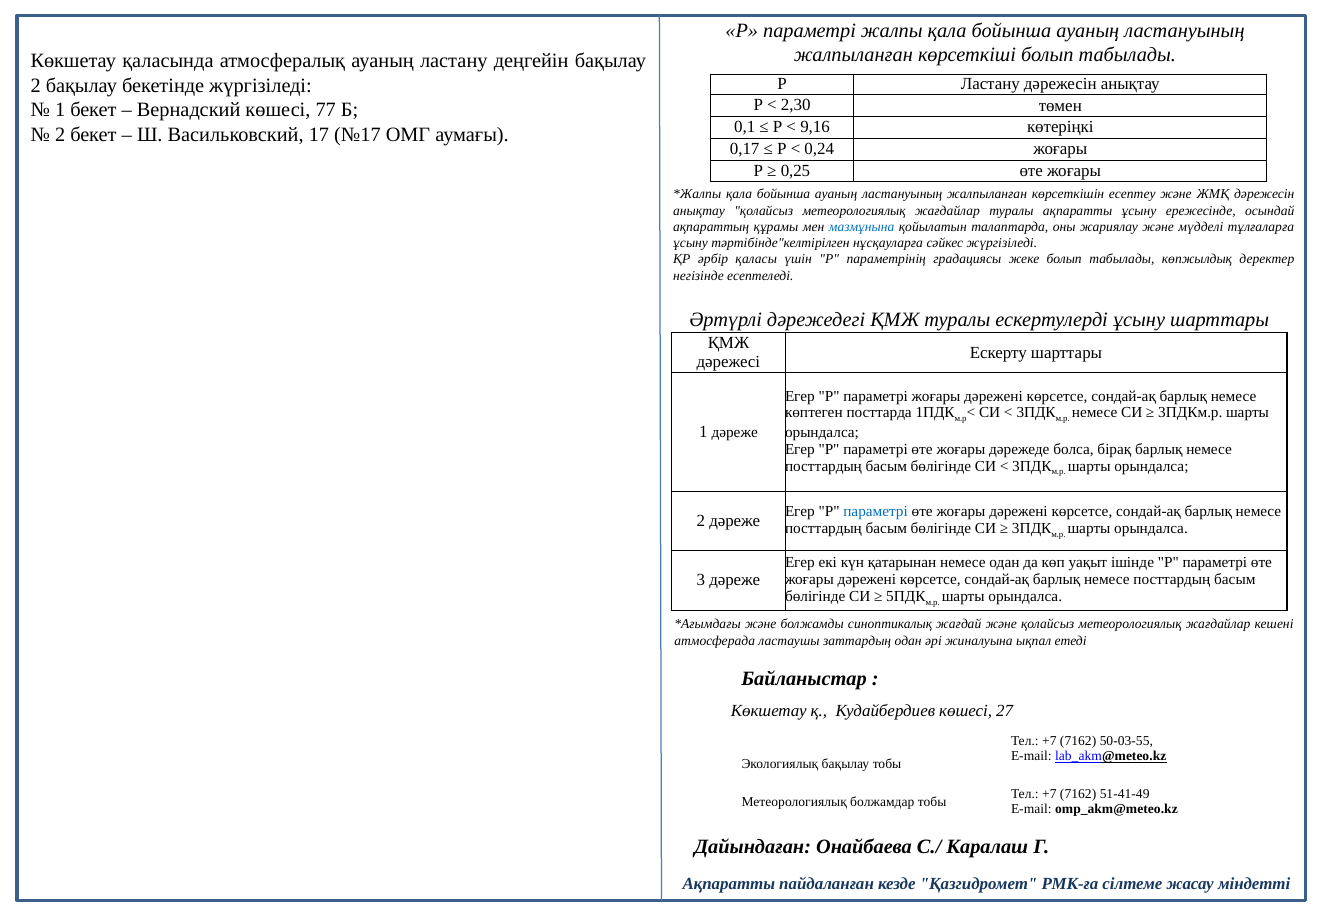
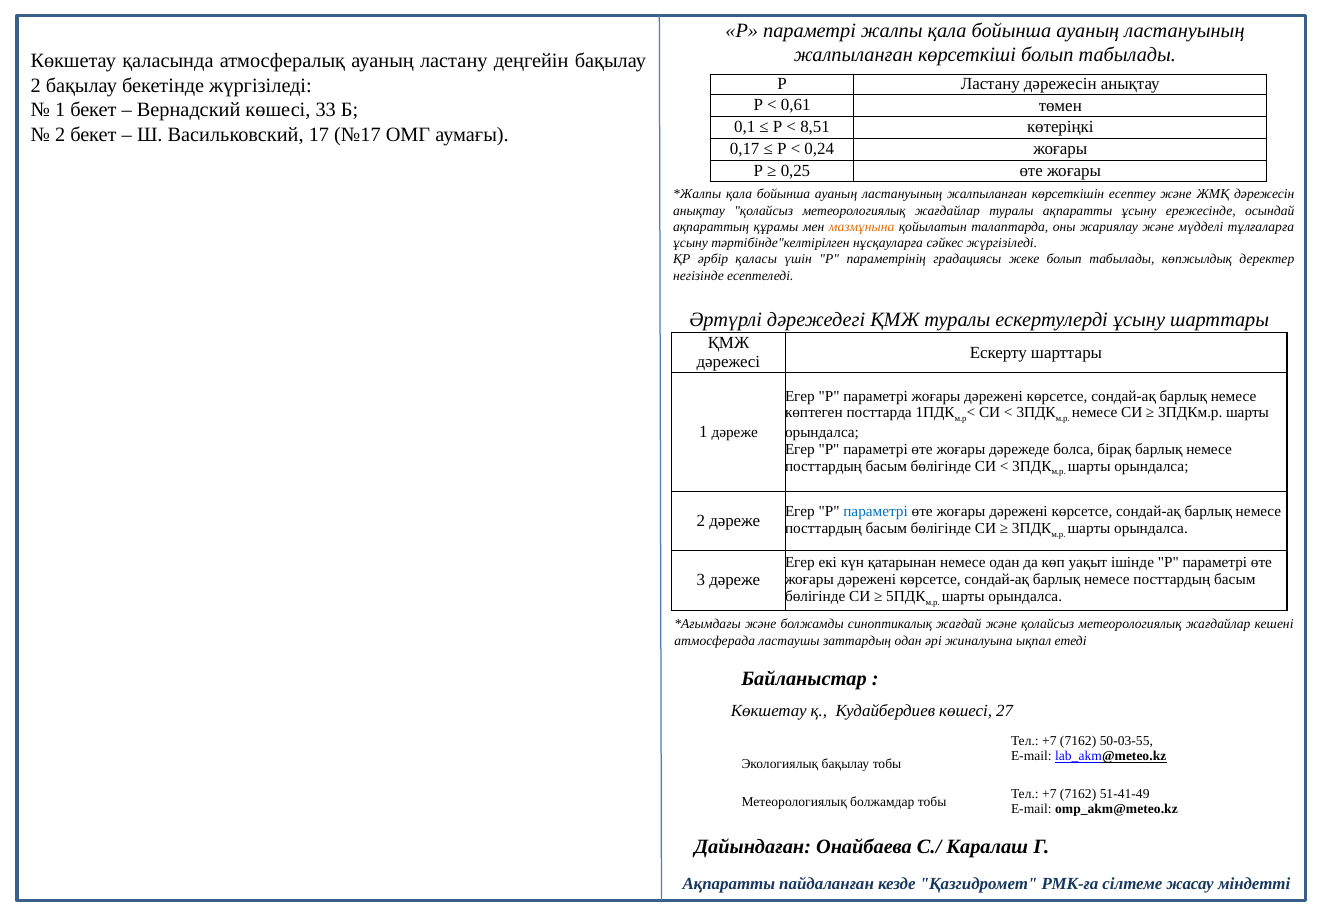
2,30: 2,30 -> 0,61 (796, 105)
77: 77 -> 33 (326, 110)
9,16: 9,16 -> 8,51 (815, 127)
мазмұнына colour: blue -> orange (862, 227)
